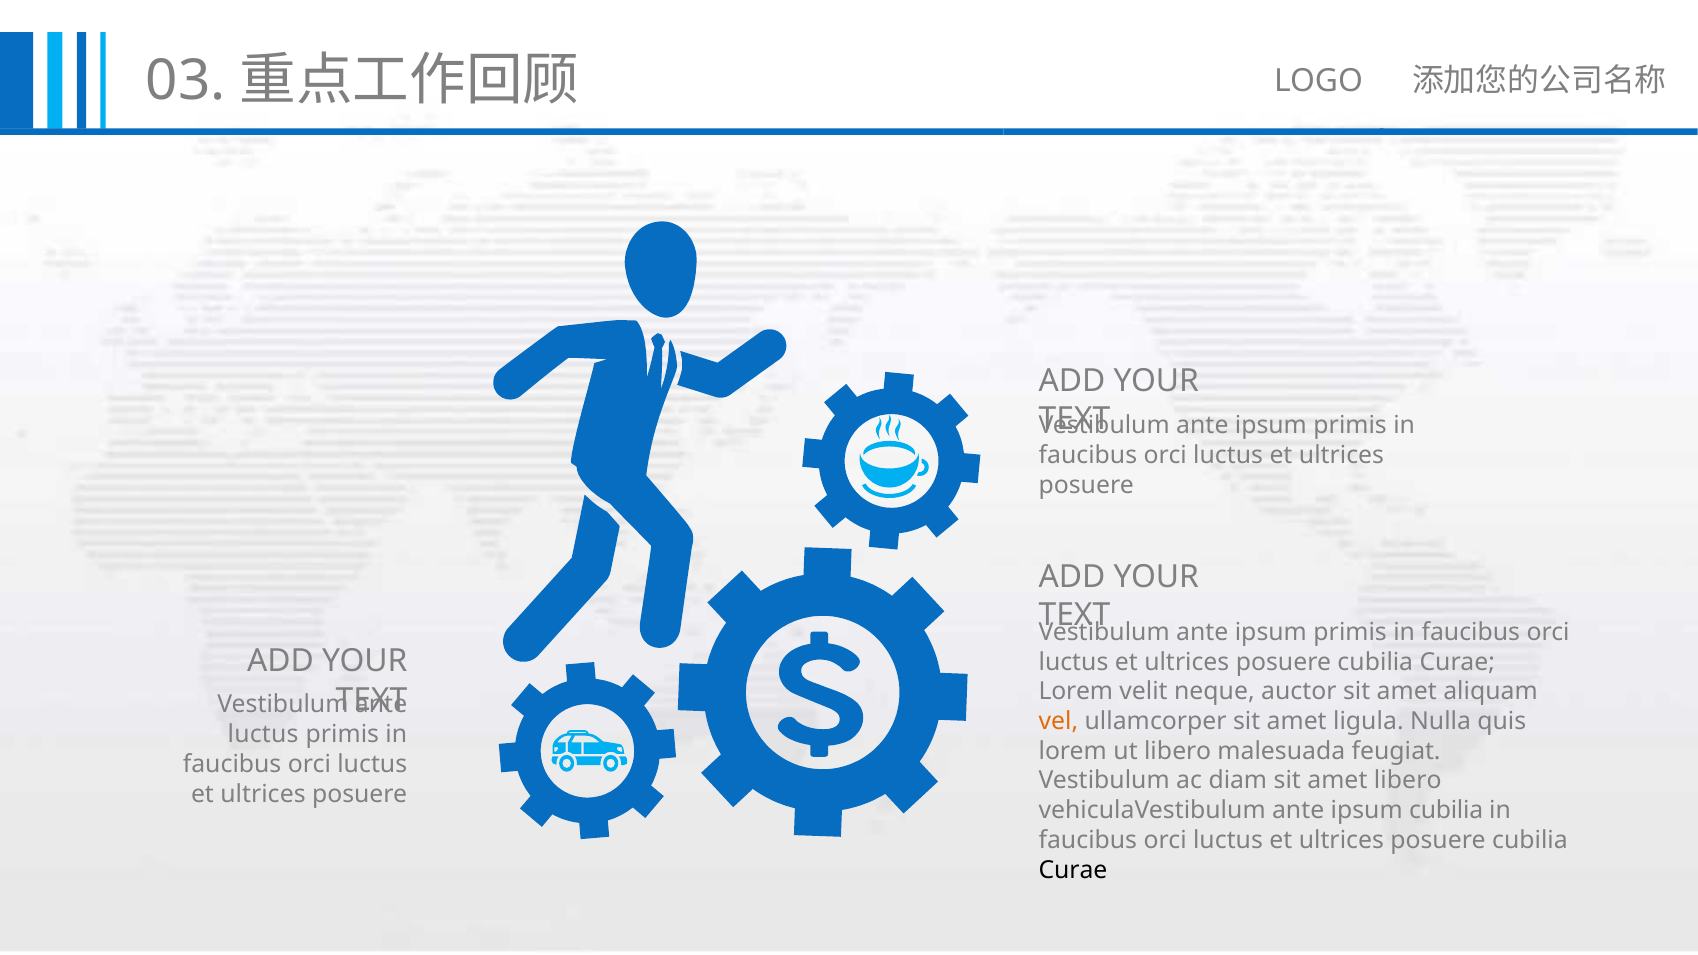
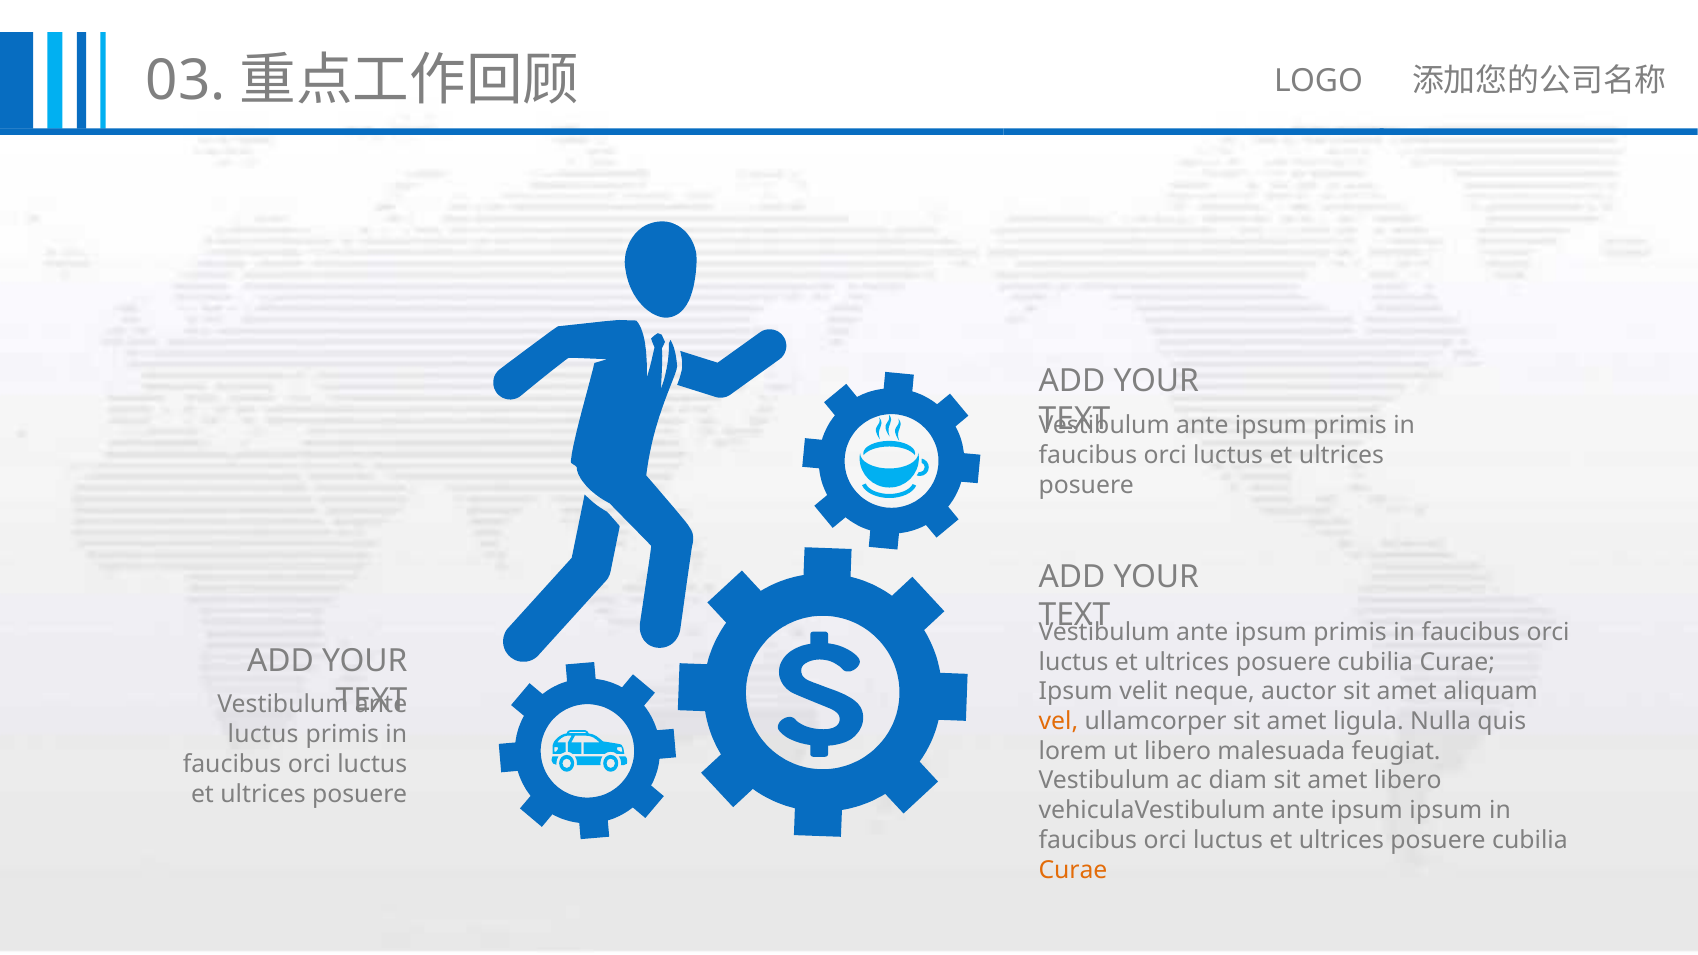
Lorem: Lorem -> Ipsum (1076, 692)
ipsum cubilia: cubilia -> ipsum (1446, 811)
Curae colour: black -> orange (1073, 870)
